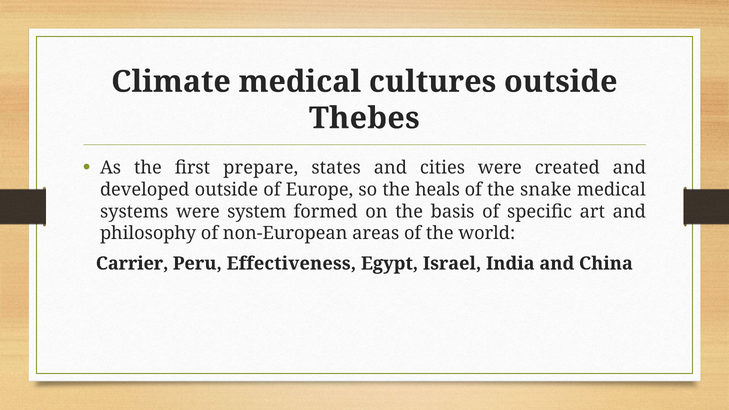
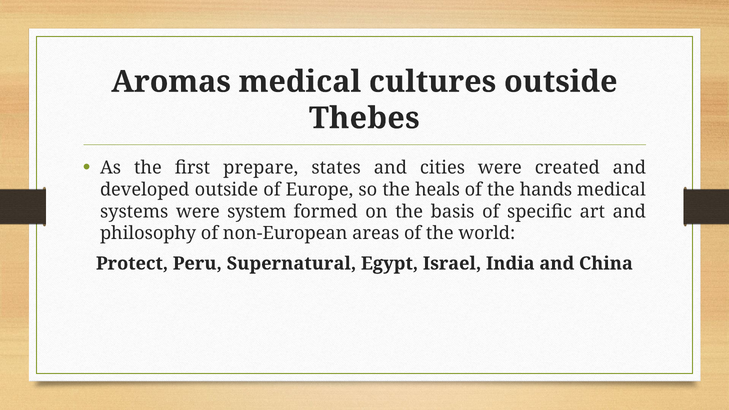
Climate: Climate -> Aromas (171, 82)
snake: snake -> hands (546, 190)
Carrier: Carrier -> Protect (132, 264)
Effectiveness: Effectiveness -> Supernatural (291, 264)
